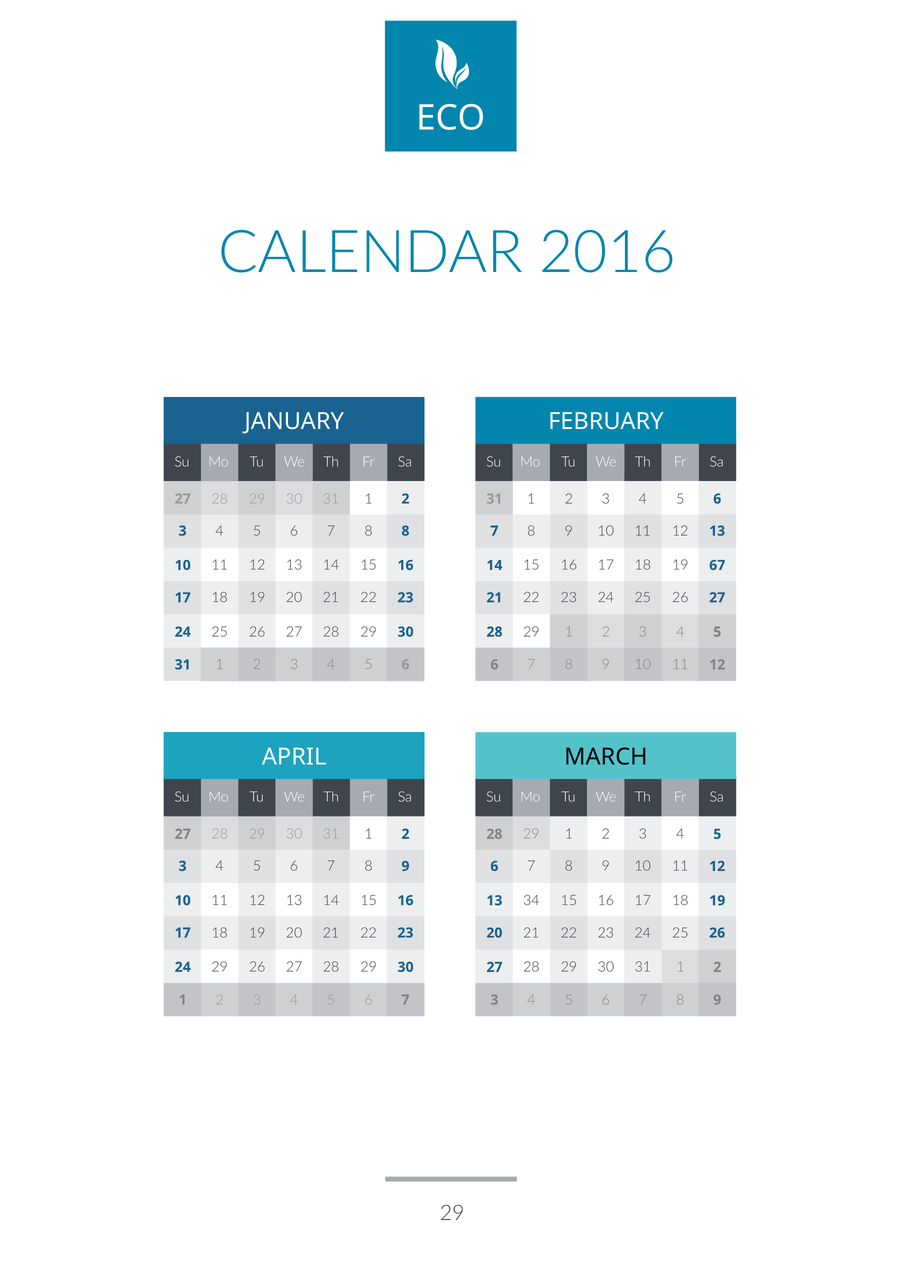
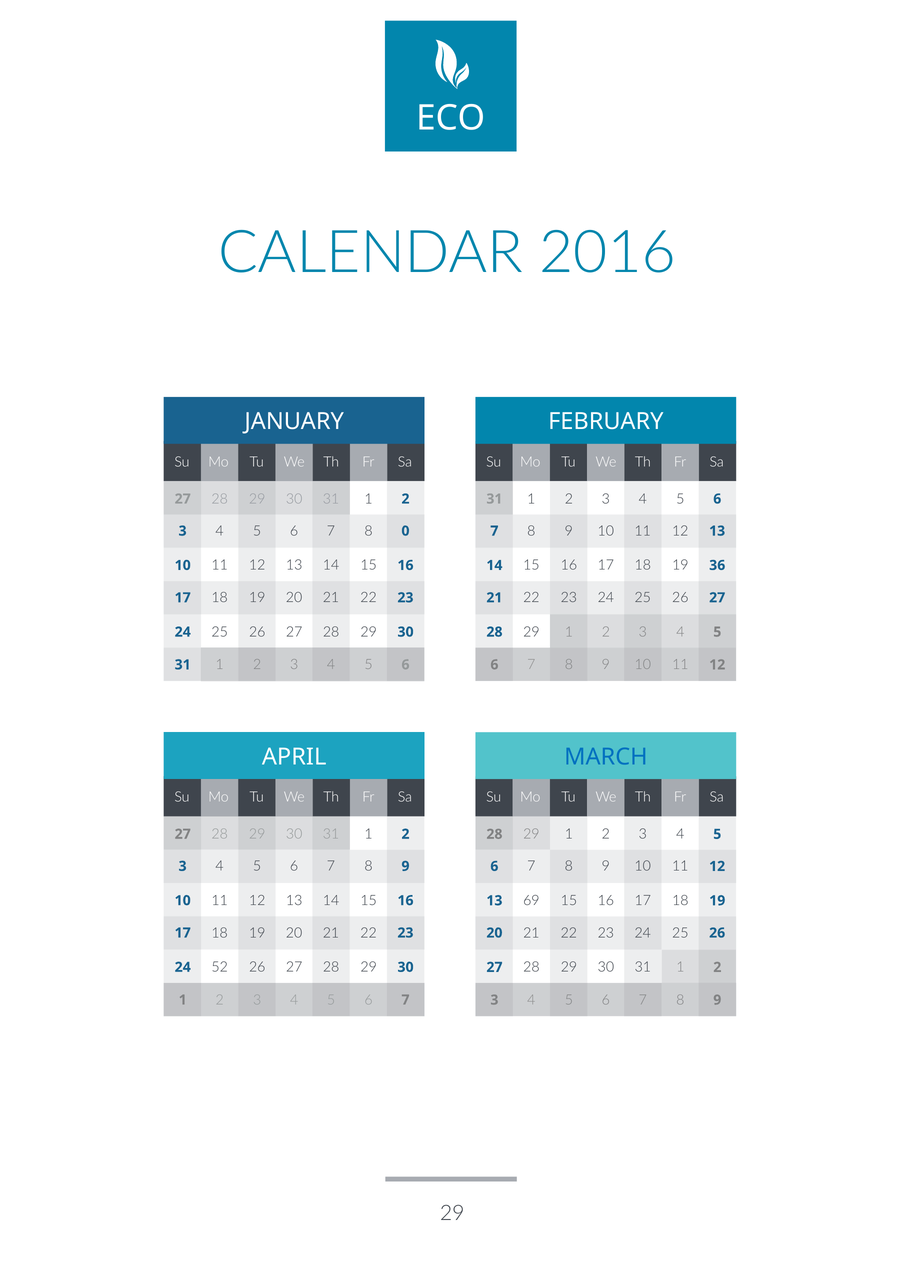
8 8: 8 -> 0 (405, 531)
67: 67 -> 36 (717, 565)
MARCH colour: black -> blue (606, 757)
34: 34 -> 69 (531, 901)
24 29: 29 -> 52 (220, 967)
